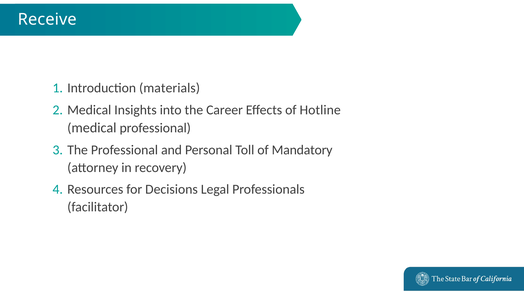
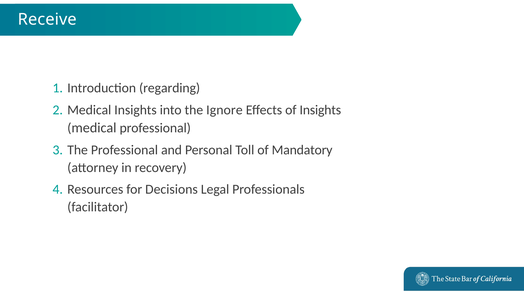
materials: materials -> regarding (170, 88)
Career: Career -> Ignore (224, 110)
of Hotline: Hotline -> Insights (320, 110)
